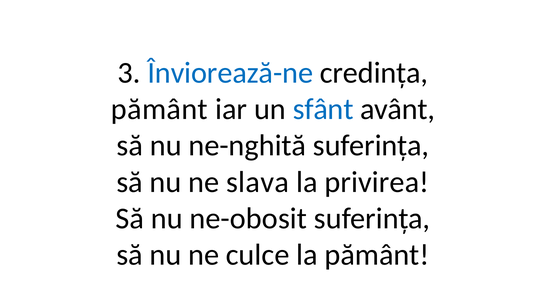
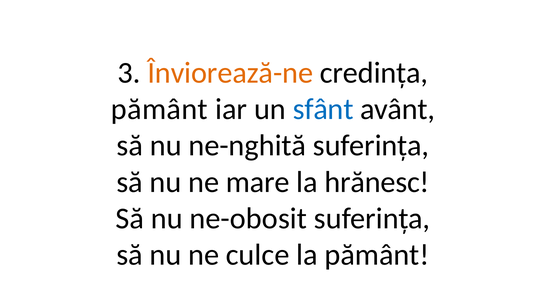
Înviorează-ne colour: blue -> orange (230, 73)
slava: slava -> mare (258, 182)
privirea: privirea -> hrănesc (377, 182)
